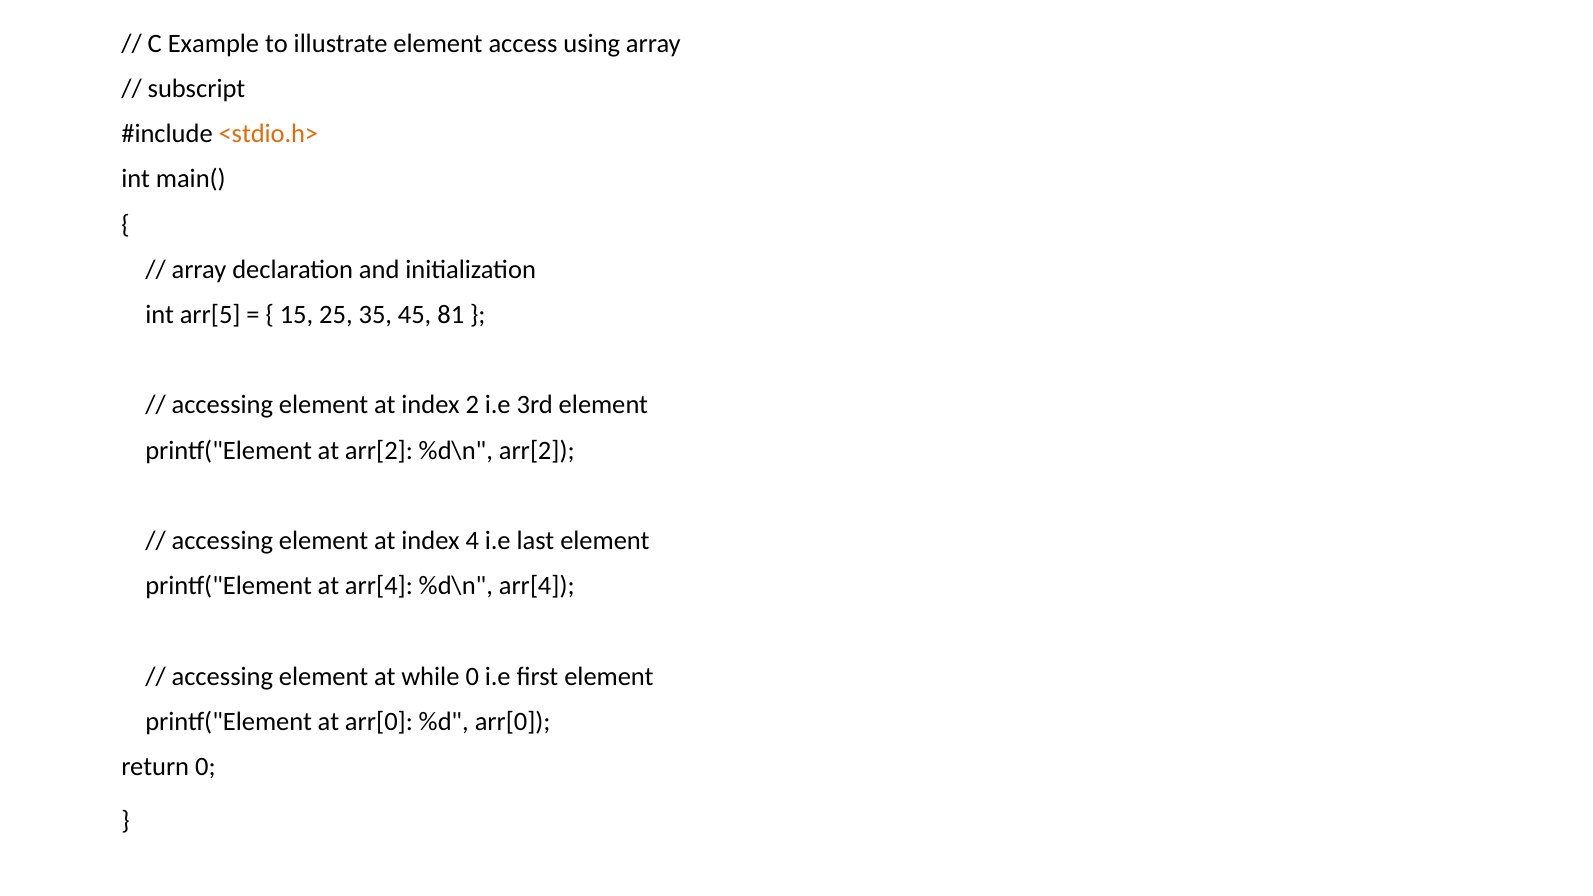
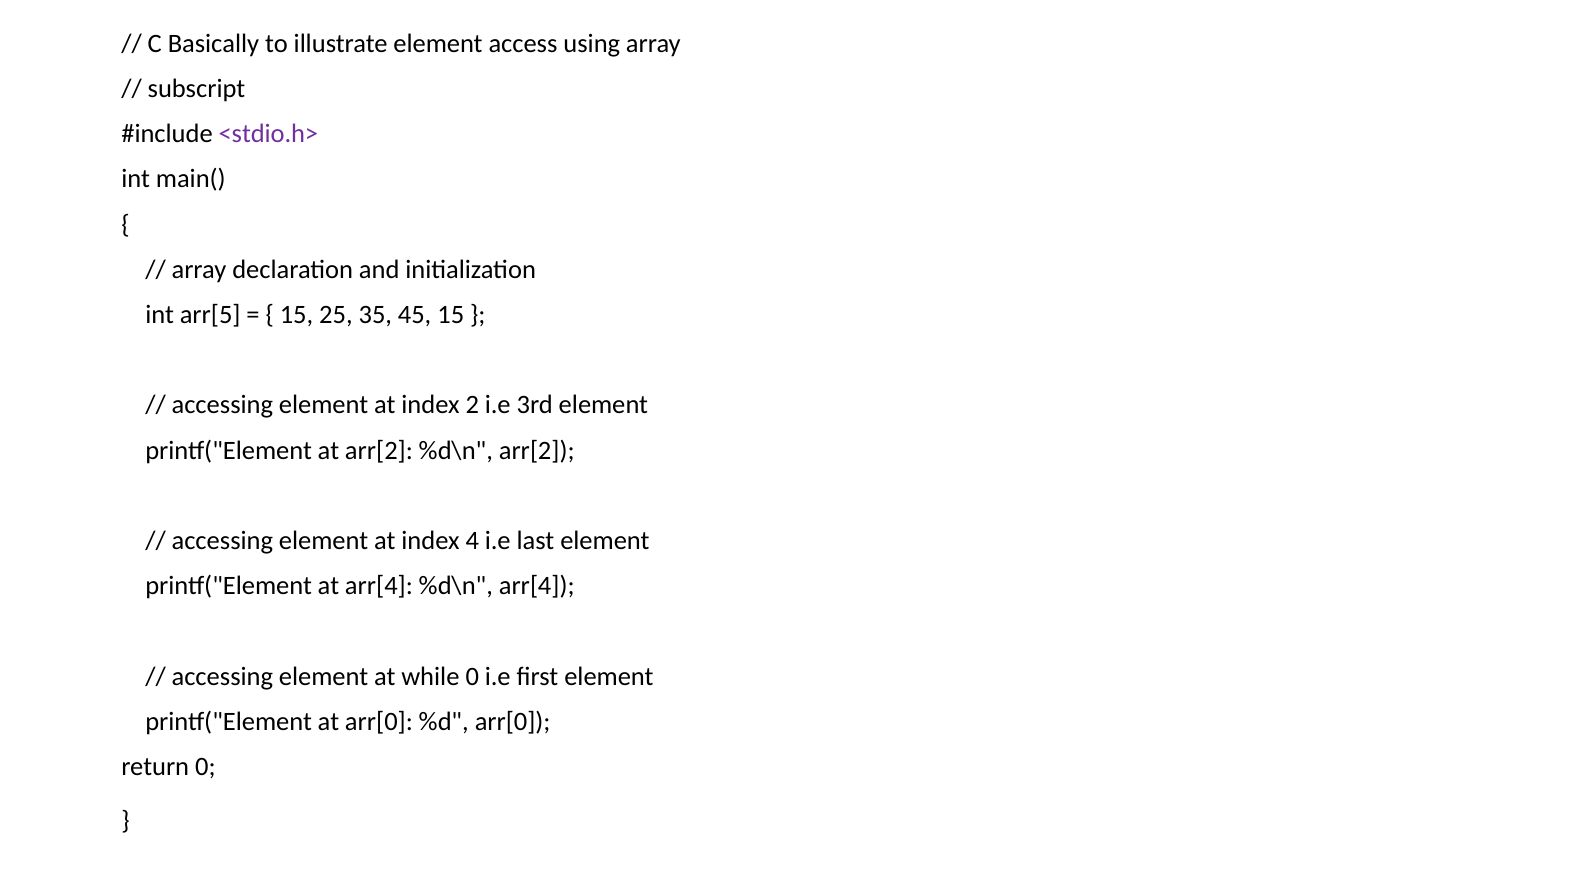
Example: Example -> Basically (213, 43)
<stdio.h> colour: orange -> purple (268, 134)
45 81: 81 -> 15 (451, 315)
